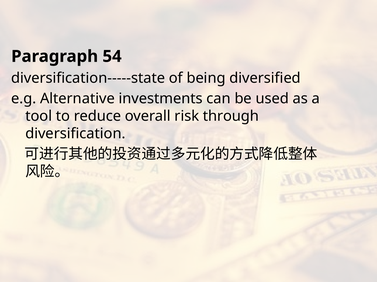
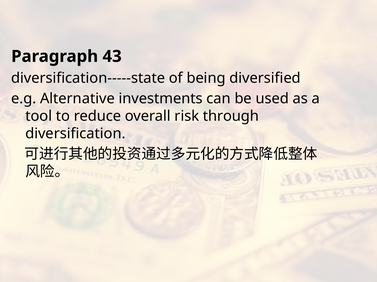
54: 54 -> 43 (112, 57)
